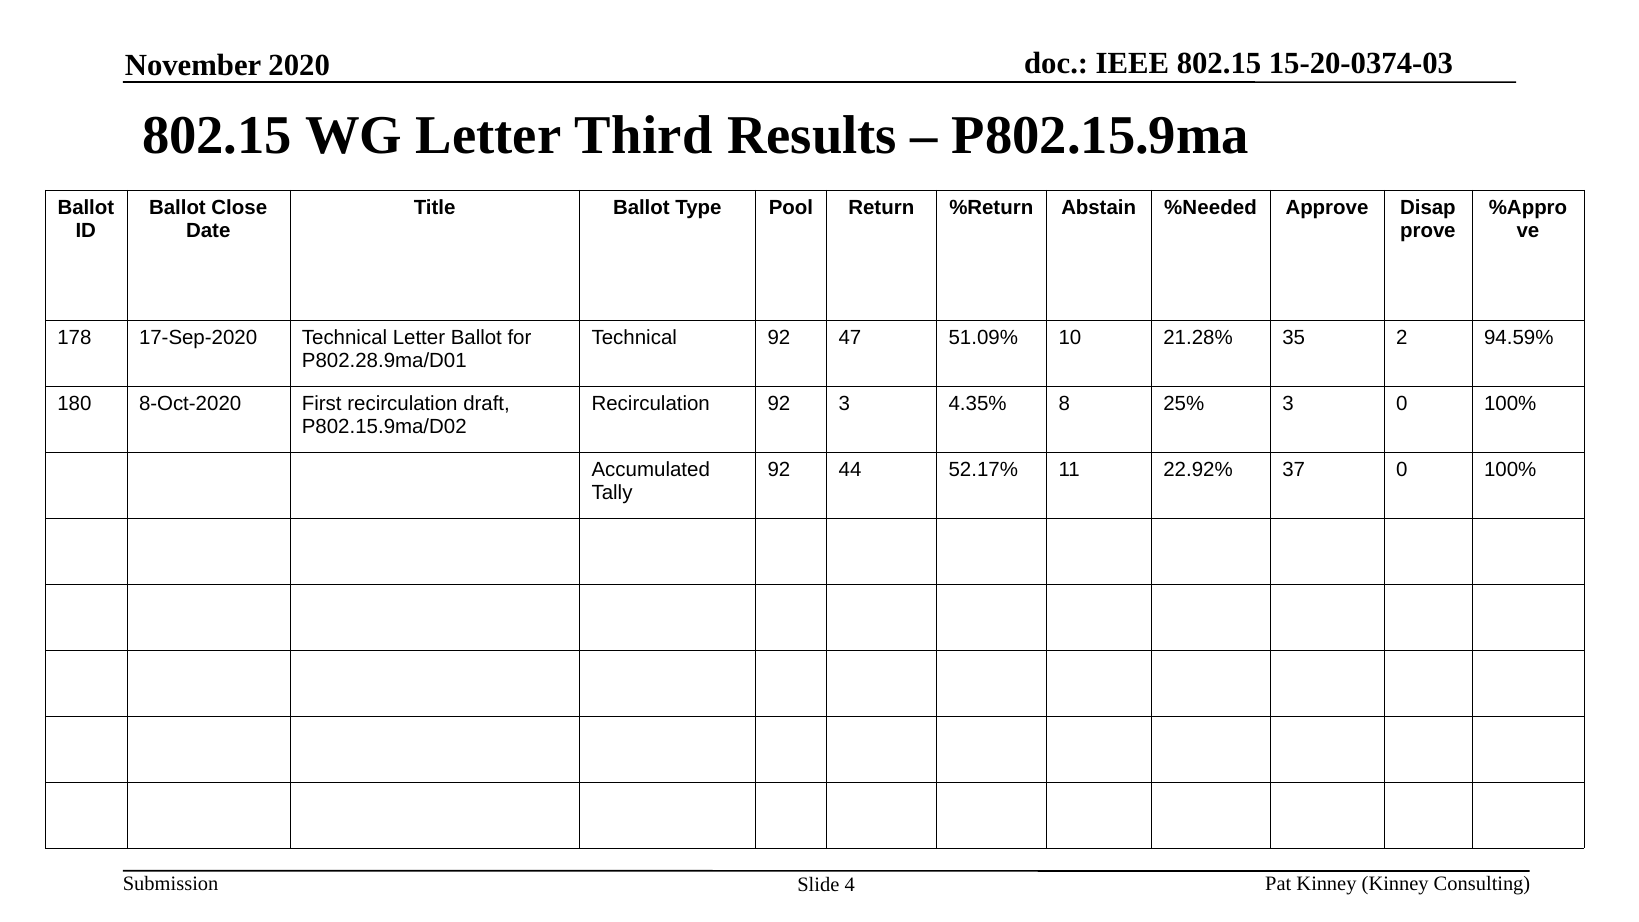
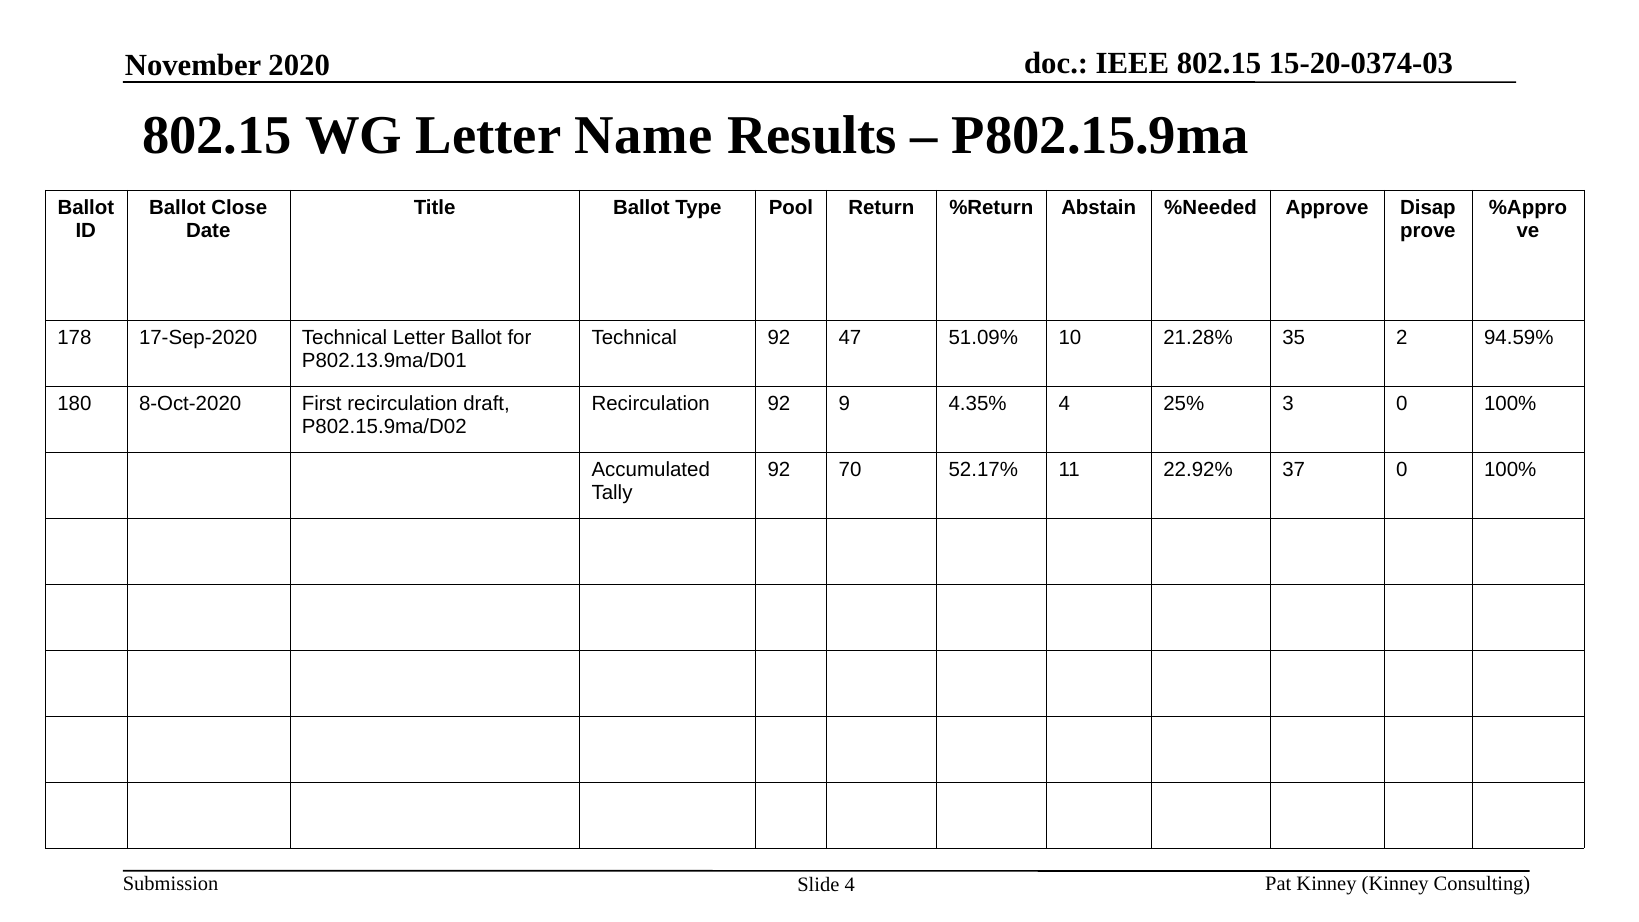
Third: Third -> Name (644, 135)
P802.28.9ma/D01: P802.28.9ma/D01 -> P802.13.9ma/D01 (384, 361)
92 3: 3 -> 9 (844, 404)
4.35% 8: 8 -> 4 (1064, 404)
44: 44 -> 70 (850, 470)
